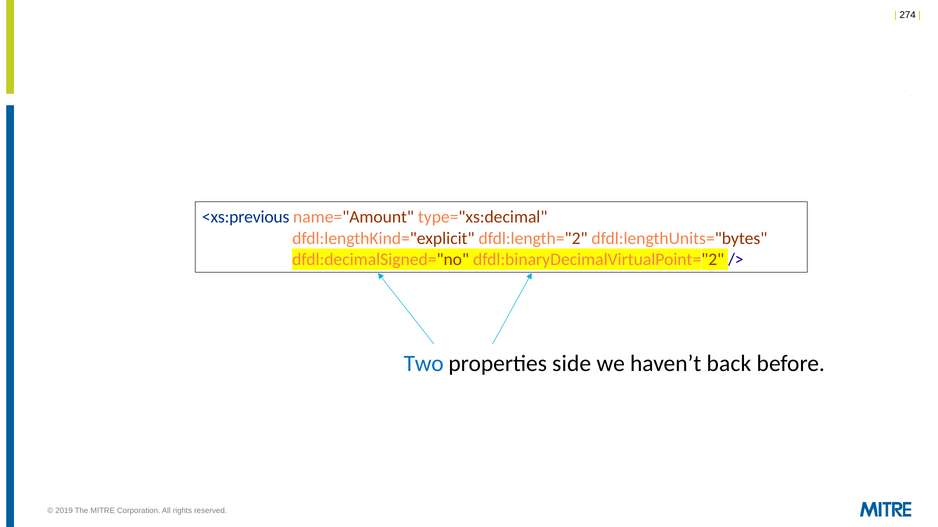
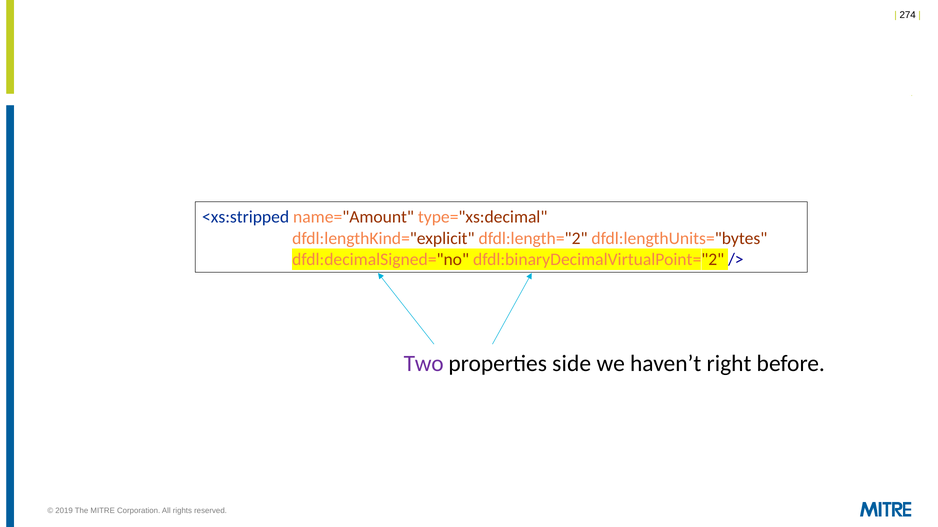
<xs:previous: <xs:previous -> <xs:stripped (246, 217)
Two colour: blue -> purple (424, 364)
back: back -> right (729, 364)
